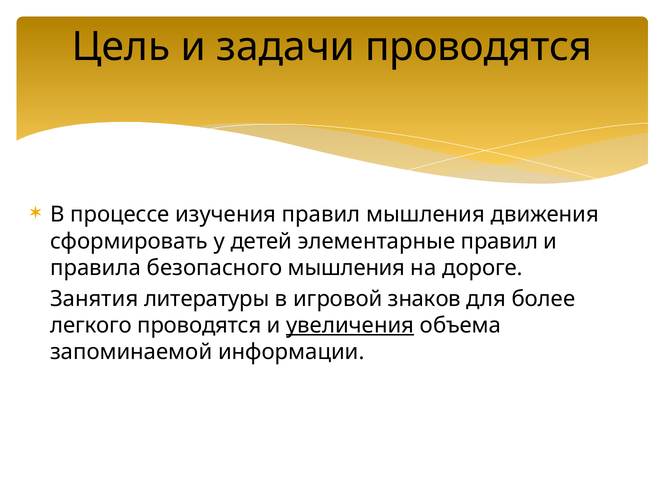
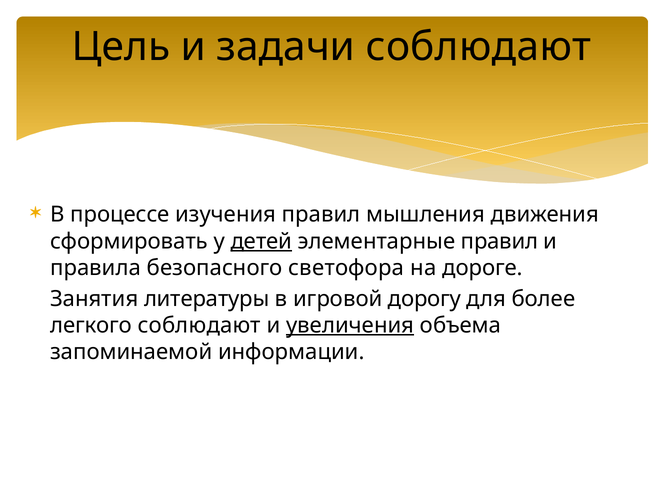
задачи проводятся: проводятся -> соблюдают (478, 47)
детей underline: none -> present (261, 241)
безопасного мышления: мышления -> светофора (346, 268)
знаков: знаков -> дорогу (424, 299)
легкого проводятся: проводятся -> соблюдают (199, 325)
